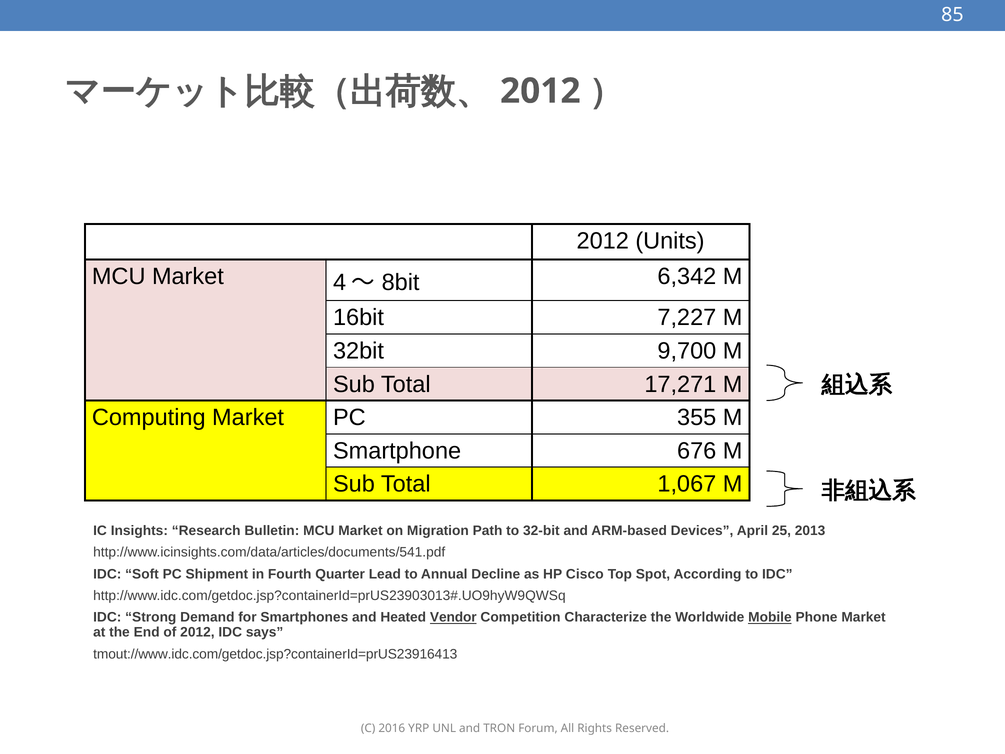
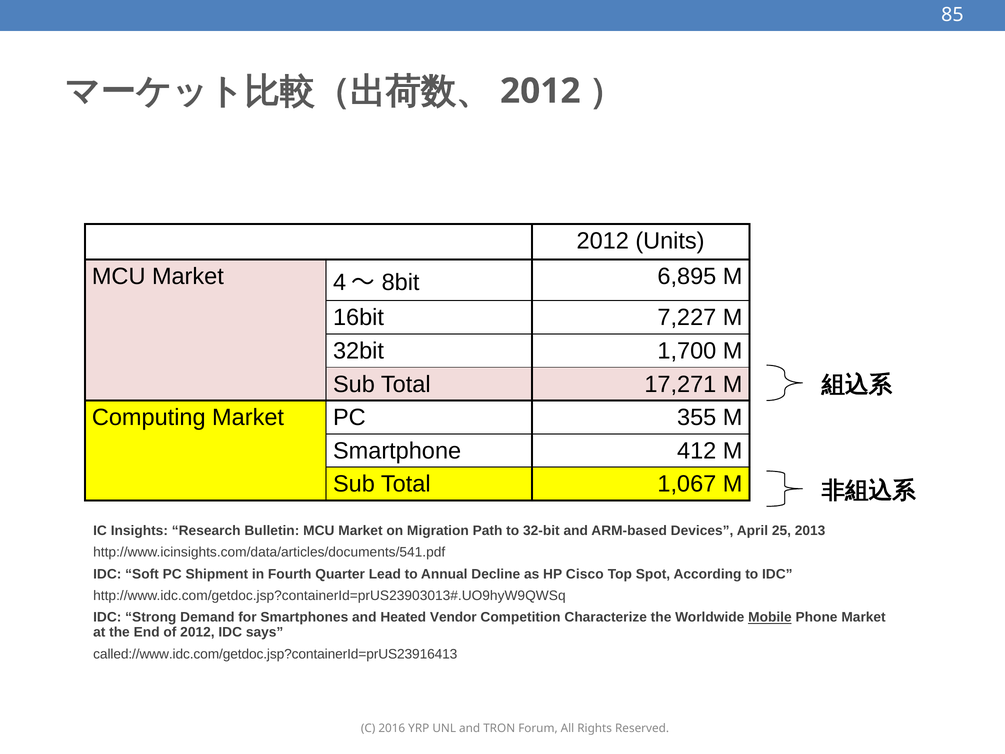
6,342: 6,342 -> 6,895 (687, 276)
9,700: 9,700 -> 1,700 (687, 351)
676: 676 -> 412 (697, 451)
Vendor underline: present -> none (453, 617)
tmout://www.idc.com/getdoc.jsp?containerId=prUS23916413: tmout://www.idc.com/getdoc.jsp?containerId=prUS23916413 -> called://www.idc.com/getdoc.jsp?containerId=prUS23916413 (275, 654)
